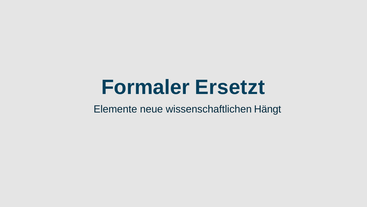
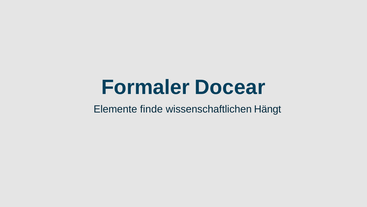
Ersetzt: Ersetzt -> Docear (230, 87)
neue: neue -> finde (151, 109)
